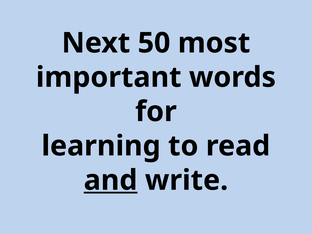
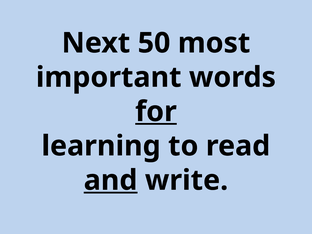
for underline: none -> present (156, 112)
